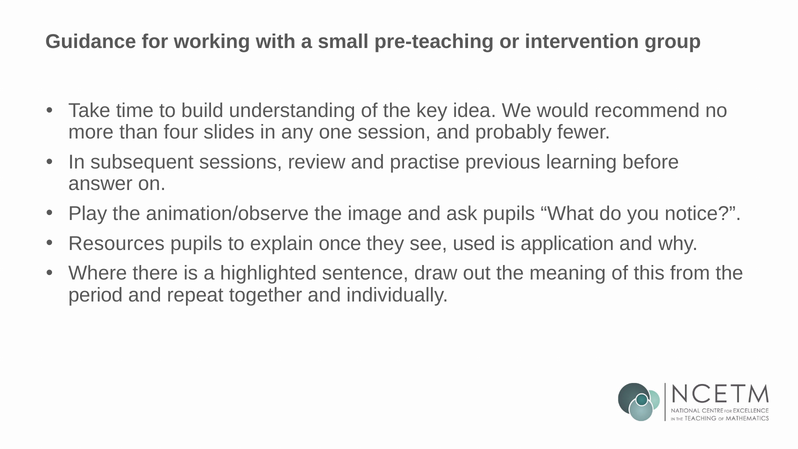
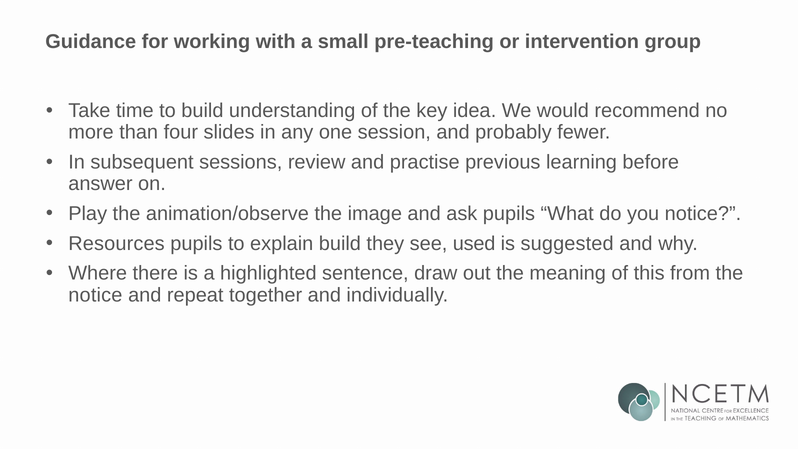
explain once: once -> build (340, 243)
application: application -> suggested (567, 243)
period: period -> notice (95, 295)
